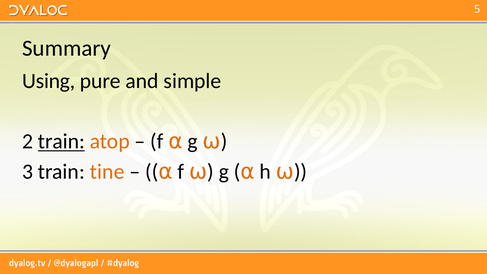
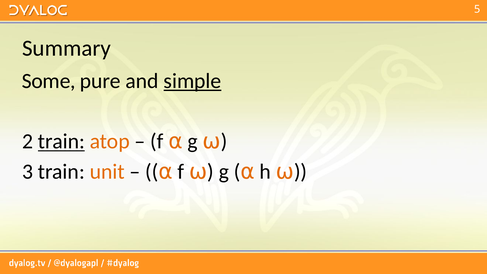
Using: Using -> Some (49, 81)
simple underline: none -> present (192, 81)
tine: tine -> unit (107, 172)
